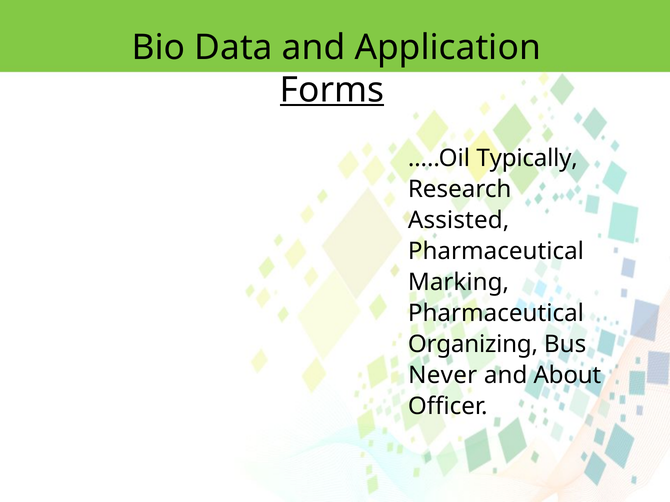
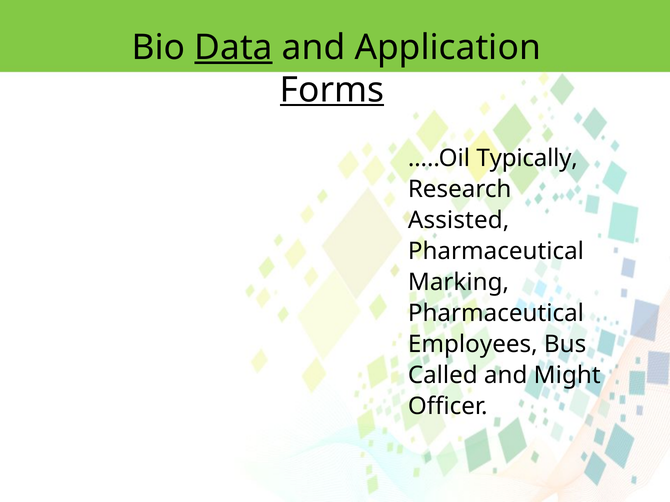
Data underline: none -> present (234, 48)
Organizing: Organizing -> Employees (473, 345)
Never: Never -> Called (443, 376)
About: About -> Might (567, 376)
